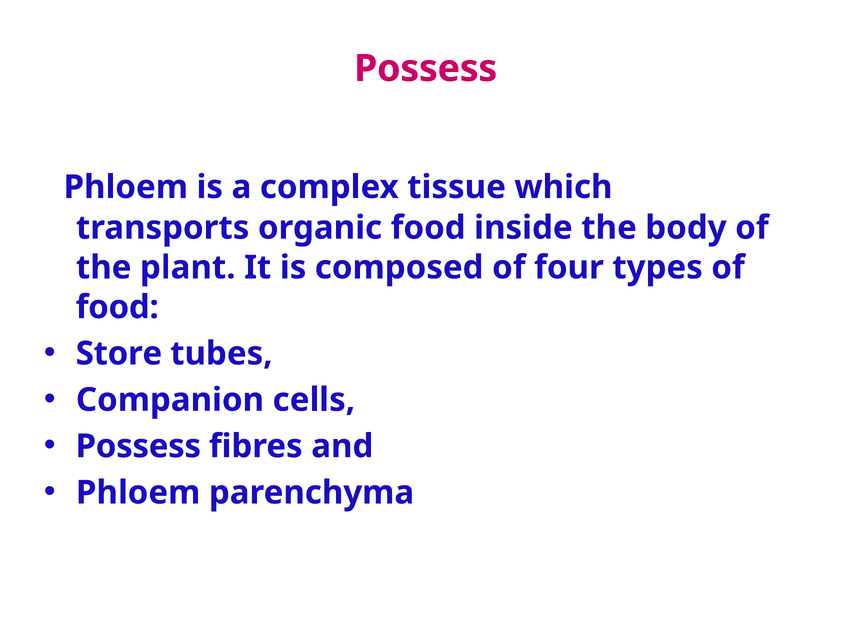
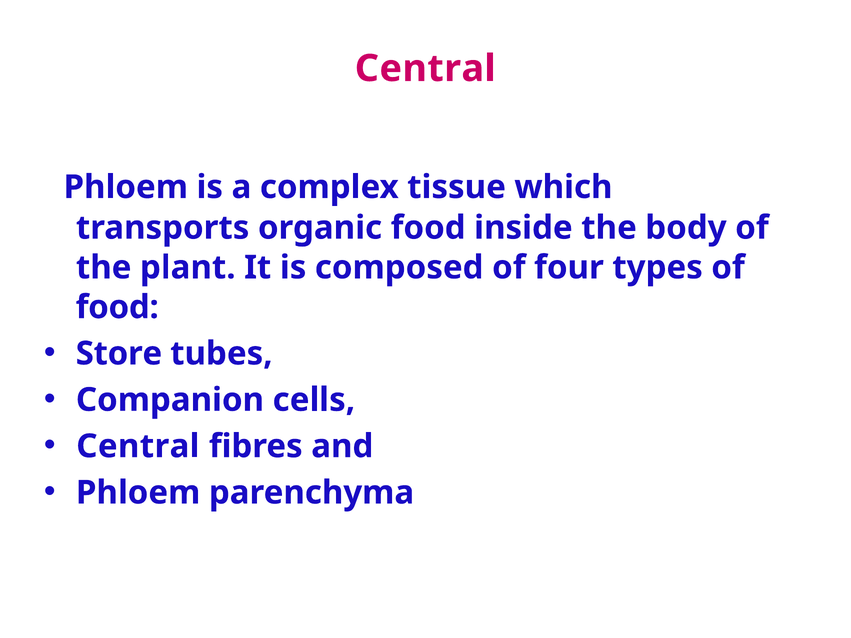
Possess: Possess -> Central (425, 69)
Possess: Possess -> Central (138, 446)
